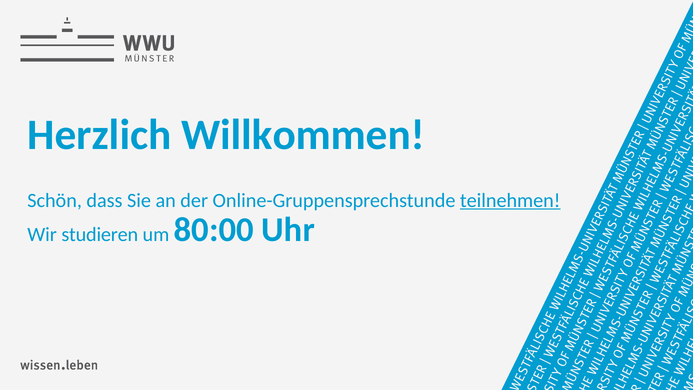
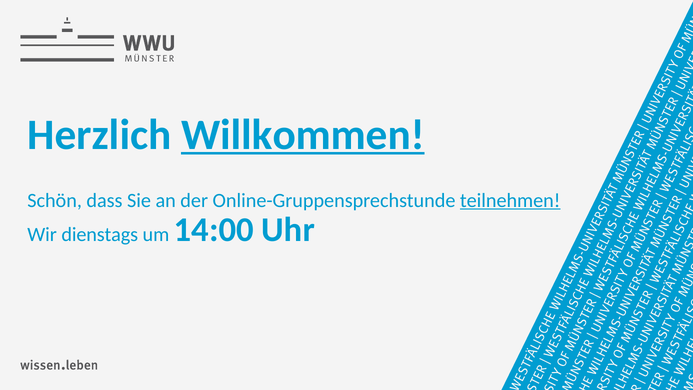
Willkommen underline: none -> present (303, 135)
studieren: studieren -> dienstags (100, 235)
80:00: 80:00 -> 14:00 (214, 230)
